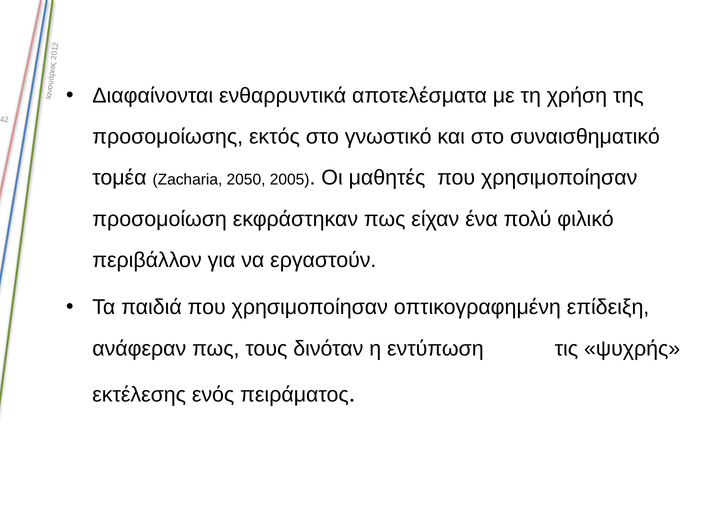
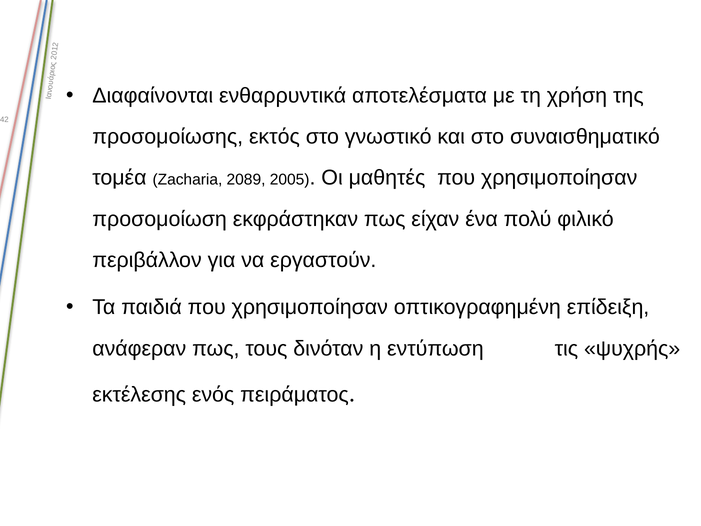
2050: 2050 -> 2089 (246, 180)
